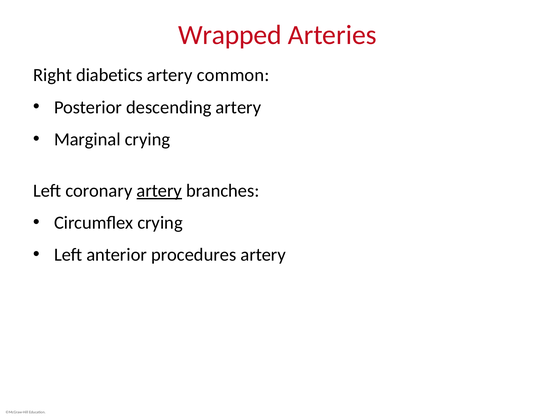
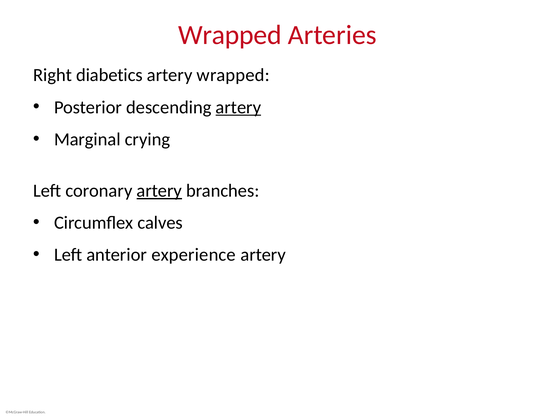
artery common: common -> wrapped (233, 75)
artery underline: none -> present (238, 107)
Circumflex crying: crying -> calves (160, 223)
procedures: procedures -> experience (194, 255)
